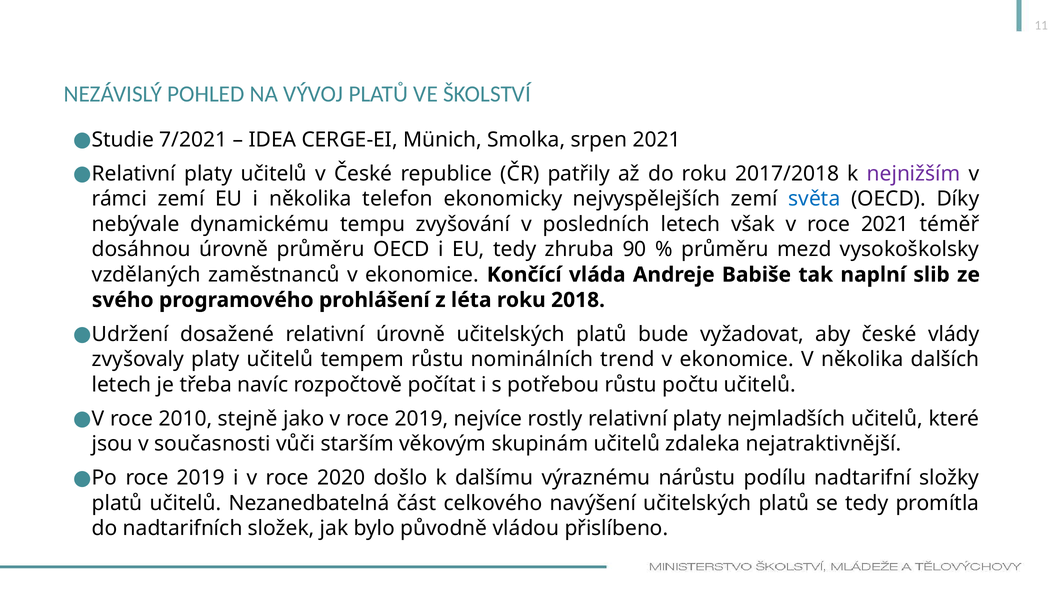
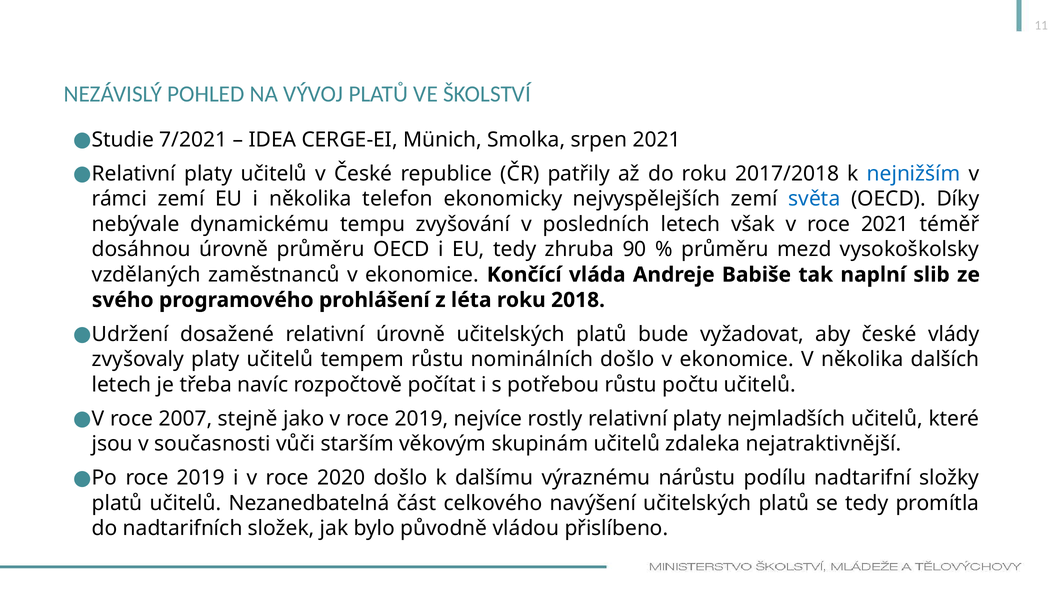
nejnižším colour: purple -> blue (914, 174)
nominálních trend: trend -> došlo (627, 359)
2010: 2010 -> 2007 (185, 419)
